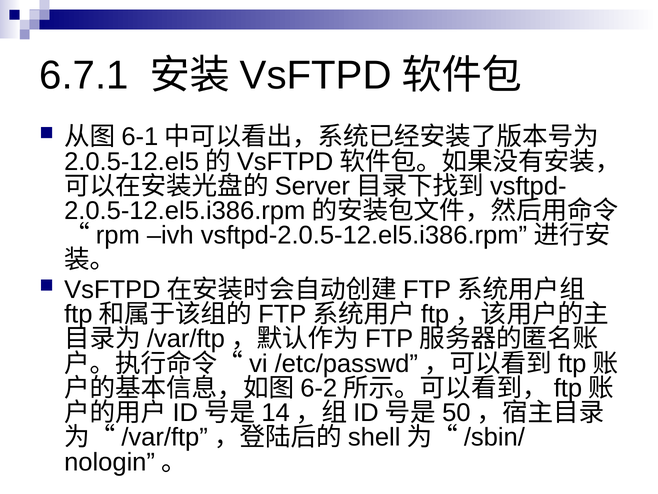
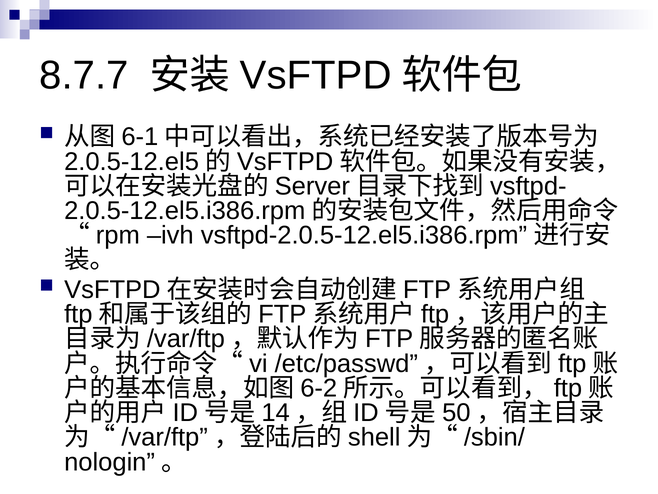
6.7.1: 6.7.1 -> 8.7.7 (84, 75)
